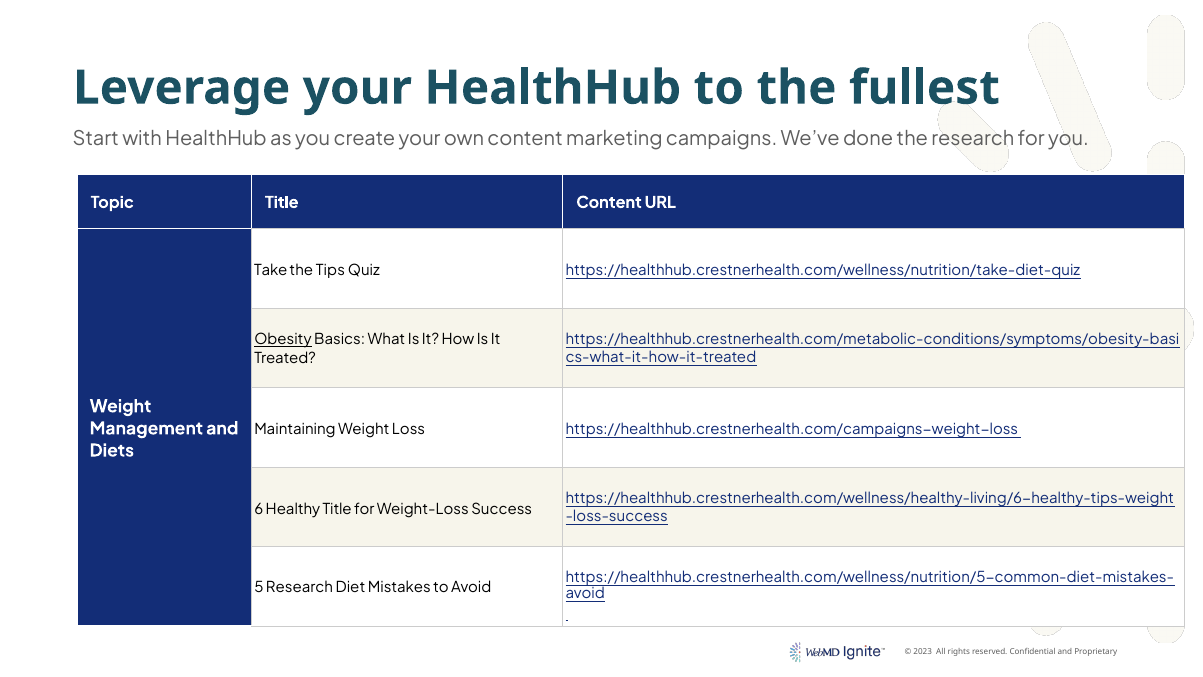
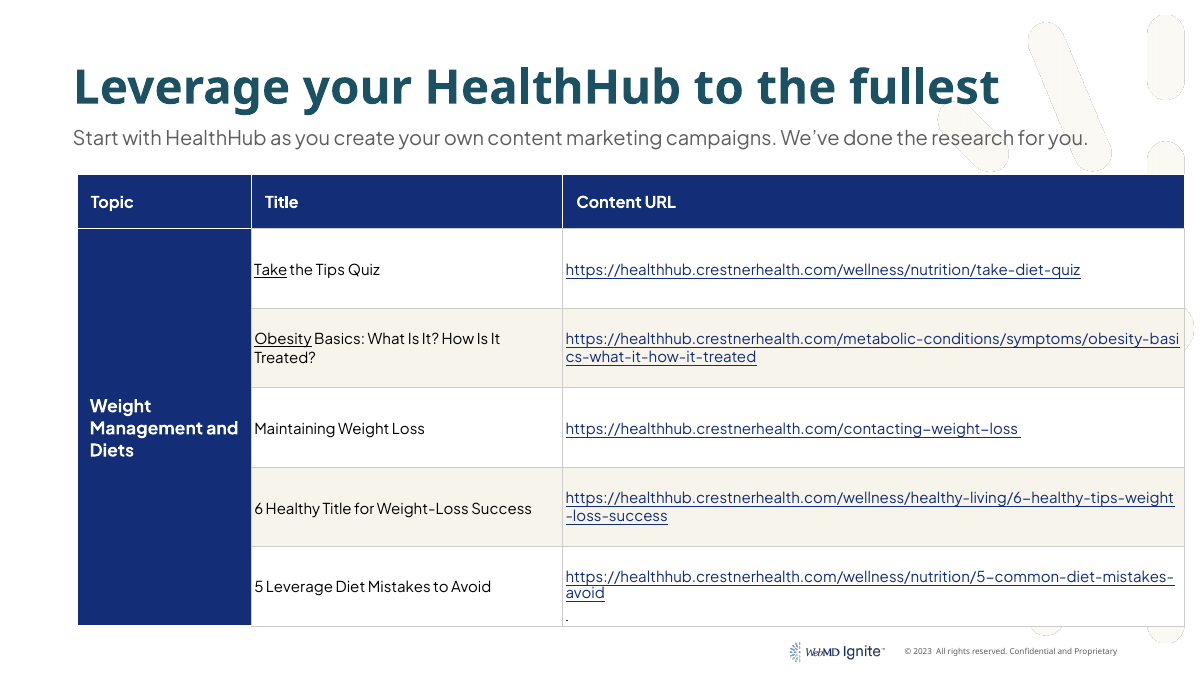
Take underline: none -> present (271, 271)
https://healthhub.crestnerhealth.com/campaigns-weight-loss: https://healthhub.crestnerhealth.com/campaigns-weight-loss -> https://healthhub.crestnerhealth.com/contacting-weight-loss (792, 430)
5 Research: Research -> Leverage (300, 587)
